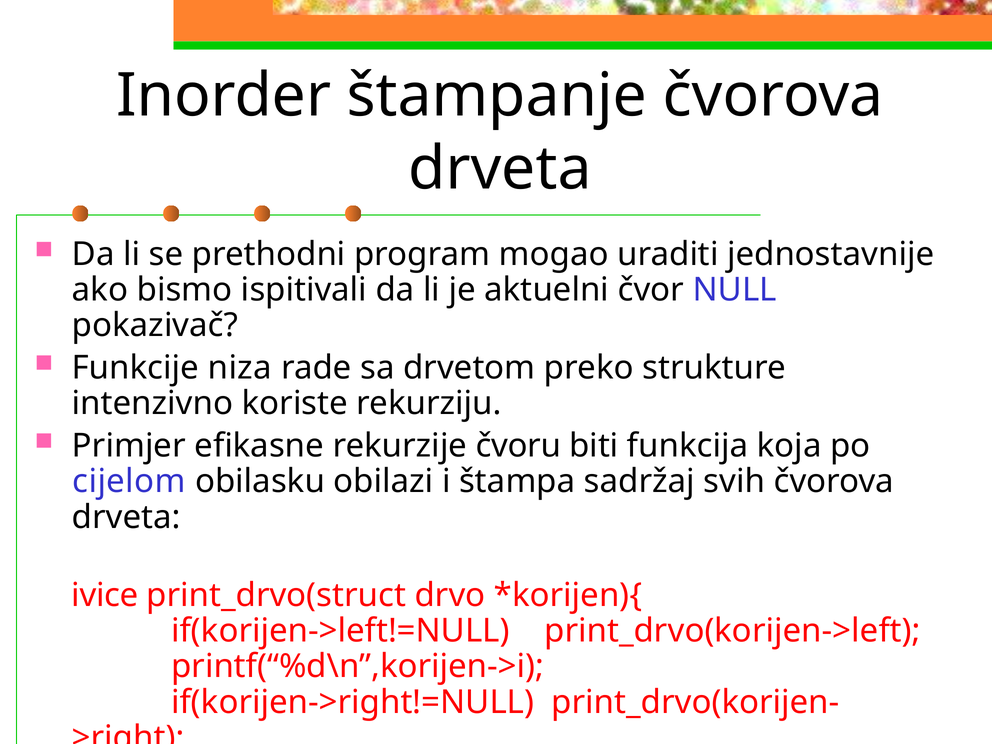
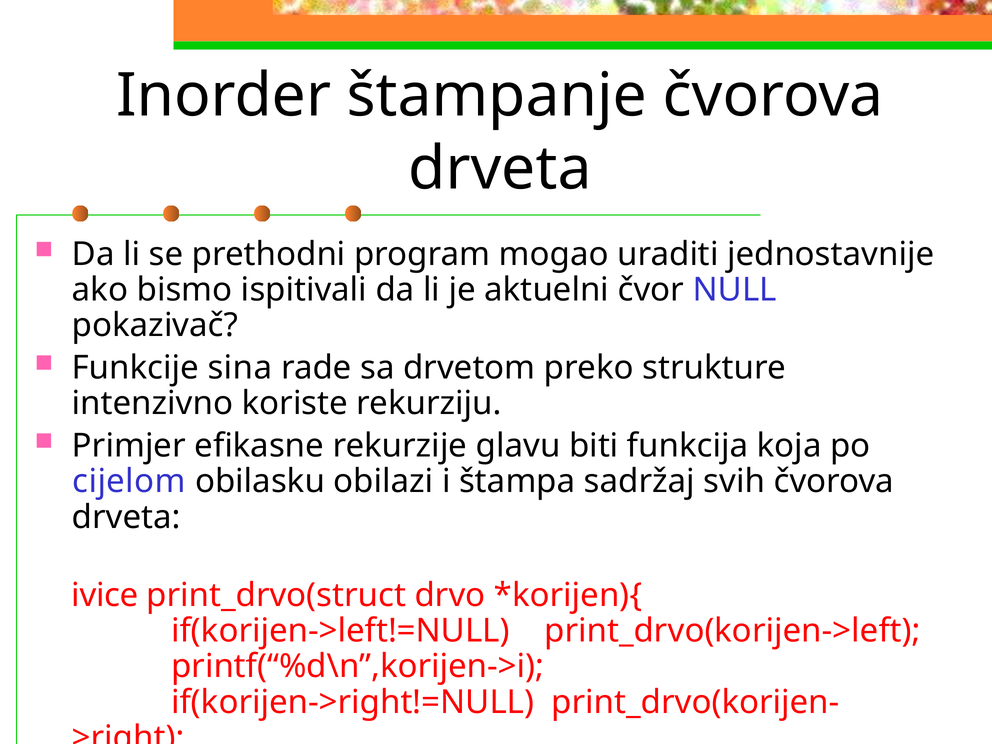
niza: niza -> sina (240, 368)
čvoru: čvoru -> glavu (518, 446)
